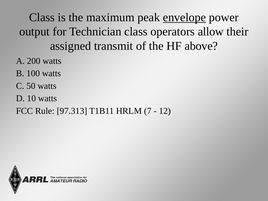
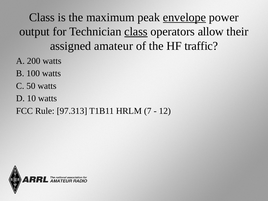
class underline: none -> present (136, 32)
transmit: transmit -> amateur (114, 46)
above: above -> traffic (201, 46)
